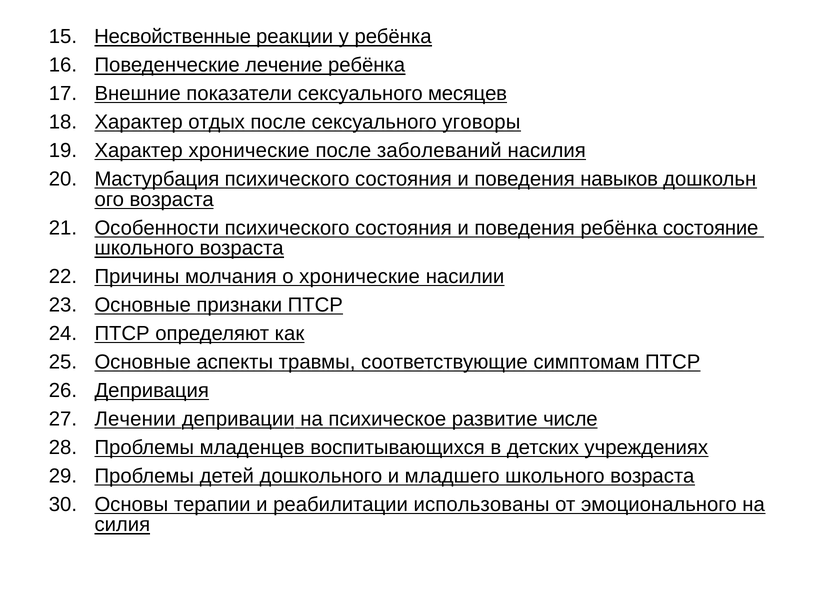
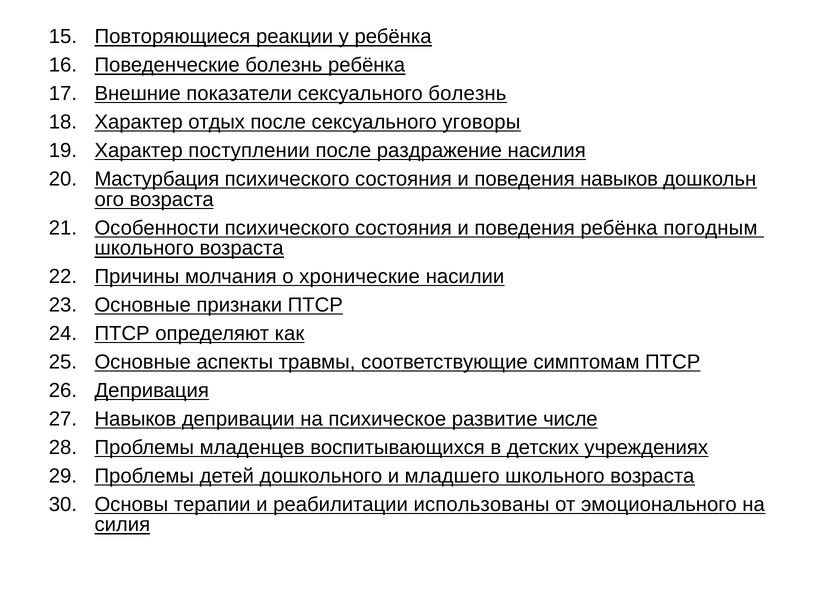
Несвойственные: Несвойственные -> Повторяющиеся (172, 37)
Поведенческие лечение: лечение -> болезнь (284, 65)
сексуального месяцев: месяцев -> болезнь (467, 94)
Характер хронические: хронические -> поступлении (249, 151)
заболеваний: заболеваний -> раздражение (439, 151)
состояние: состояние -> погодным (710, 228)
Лечении: Лечении -> Навыков (135, 419)
